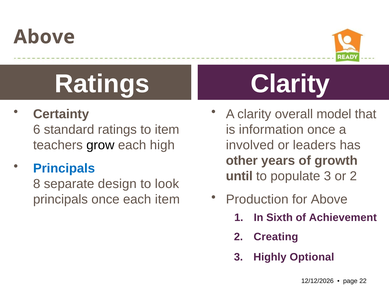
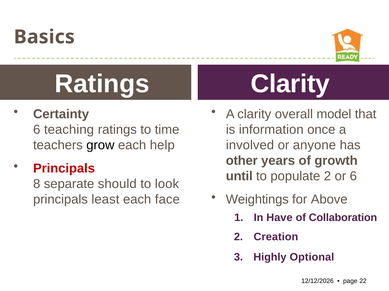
Above: Above -> Basics (44, 37)
standard: standard -> teaching (69, 130)
to item: item -> time (167, 130)
leaders: leaders -> anyone (314, 145)
high: high -> help (162, 145)
Principals colour: blue -> red (64, 169)
populate 3: 3 -> 2 (327, 177)
or 2: 2 -> 6 (353, 177)
design: design -> should (117, 184)
Production: Production -> Weightings (257, 200)
principals once: once -> least (105, 200)
each item: item -> face (167, 200)
Sixth: Sixth -> Have (279, 218)
Achievement: Achievement -> Collaboration (343, 218)
Creating: Creating -> Creation (276, 237)
